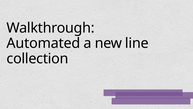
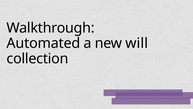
line: line -> will (137, 43)
